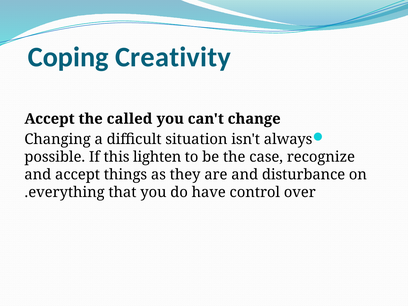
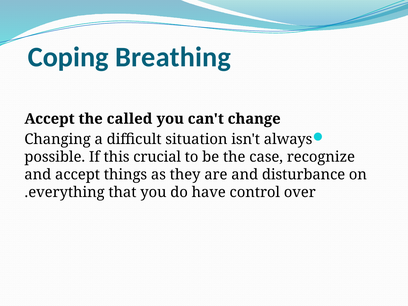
Creativity: Creativity -> Breathing (173, 57)
lighten: lighten -> crucial (157, 157)
